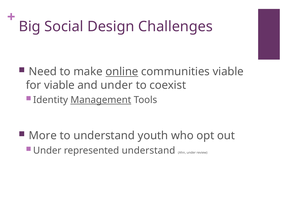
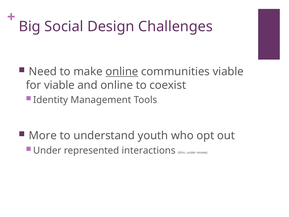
and under: under -> online (117, 85)
Management underline: present -> none (101, 100)
represented understand: understand -> interactions (149, 150)
